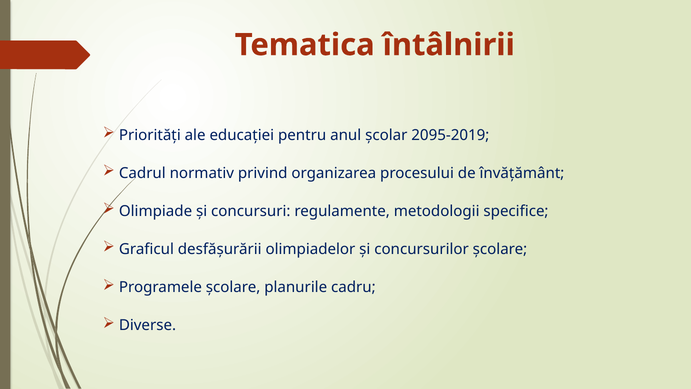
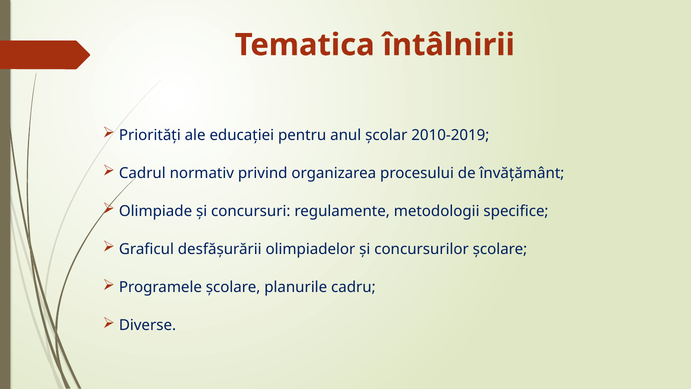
2095-2019: 2095-2019 -> 2010-2019 (450, 135)
